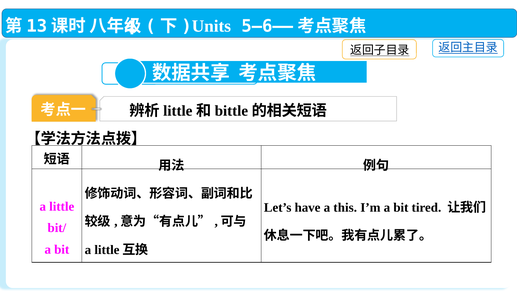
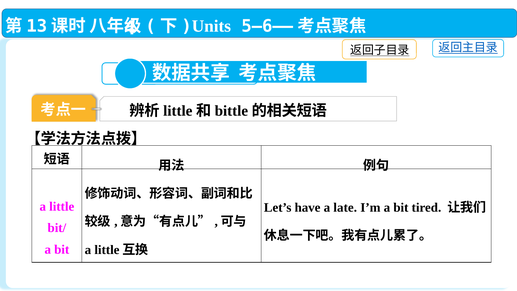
this: this -> late (345, 207)
